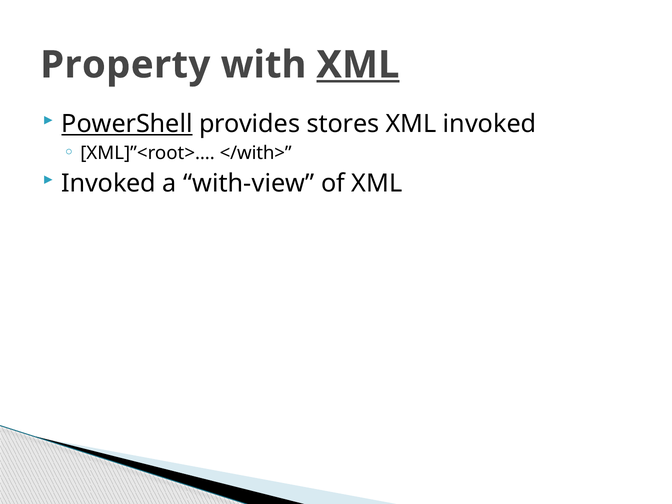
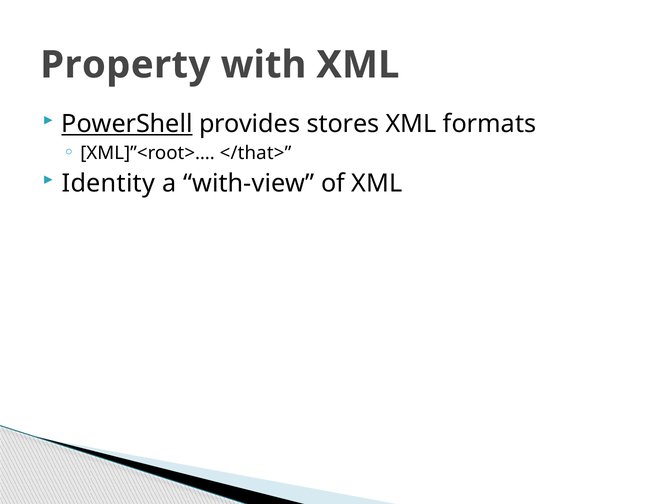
XML underline: present -> none (358, 65)
XML invoked: invoked -> formats (490, 124)
</with>: </with> -> </that> (256, 153)
Invoked: Invoked -> Identity (109, 183)
